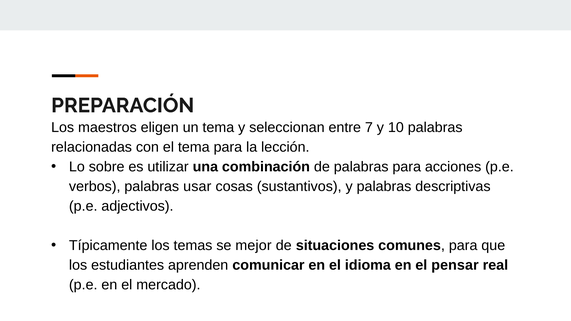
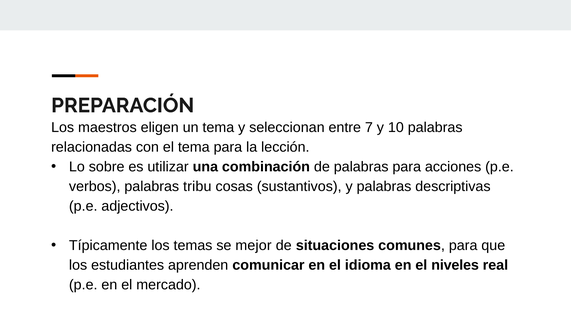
usar: usar -> tribu (197, 187)
pensar: pensar -> niveles (455, 265)
